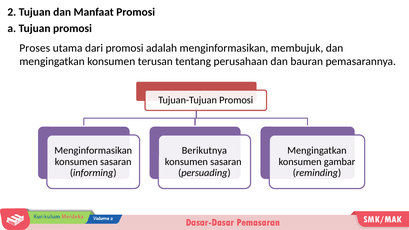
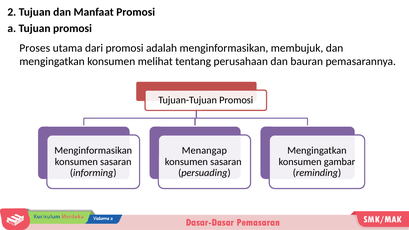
terusan: terusan -> melihat (155, 62)
Berikutnya: Berikutnya -> Menangap (204, 151)
